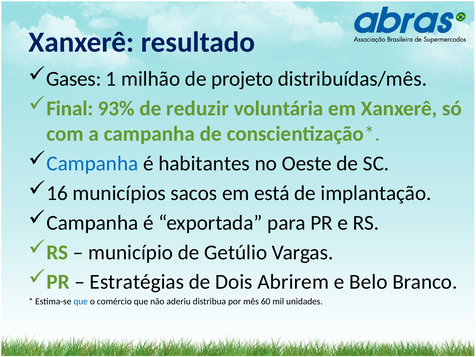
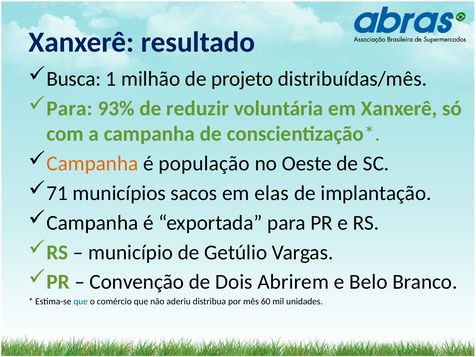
Gases: Gases -> Busca (74, 79)
Final: Final -> Para (70, 108)
Campanha colour: blue -> orange (92, 163)
habitantes: habitantes -> população (204, 163)
16: 16 -> 71 (57, 193)
está: está -> elas (272, 193)
Estratégias: Estratégias -> Convenção (137, 282)
